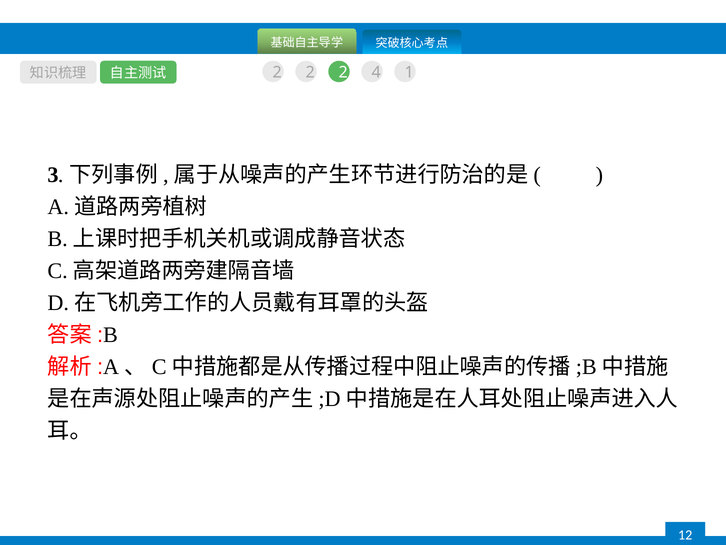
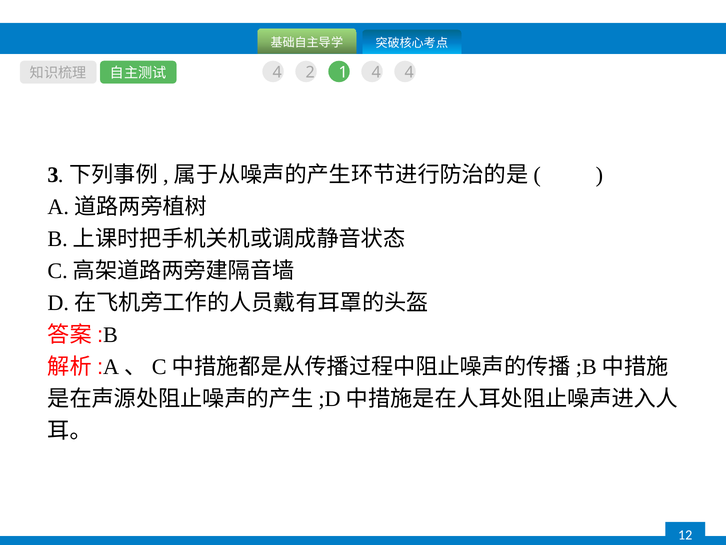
2: 2 -> 4 (277, 73)
2: 2 -> 1 (343, 73)
4 1: 1 -> 4 (409, 73)
